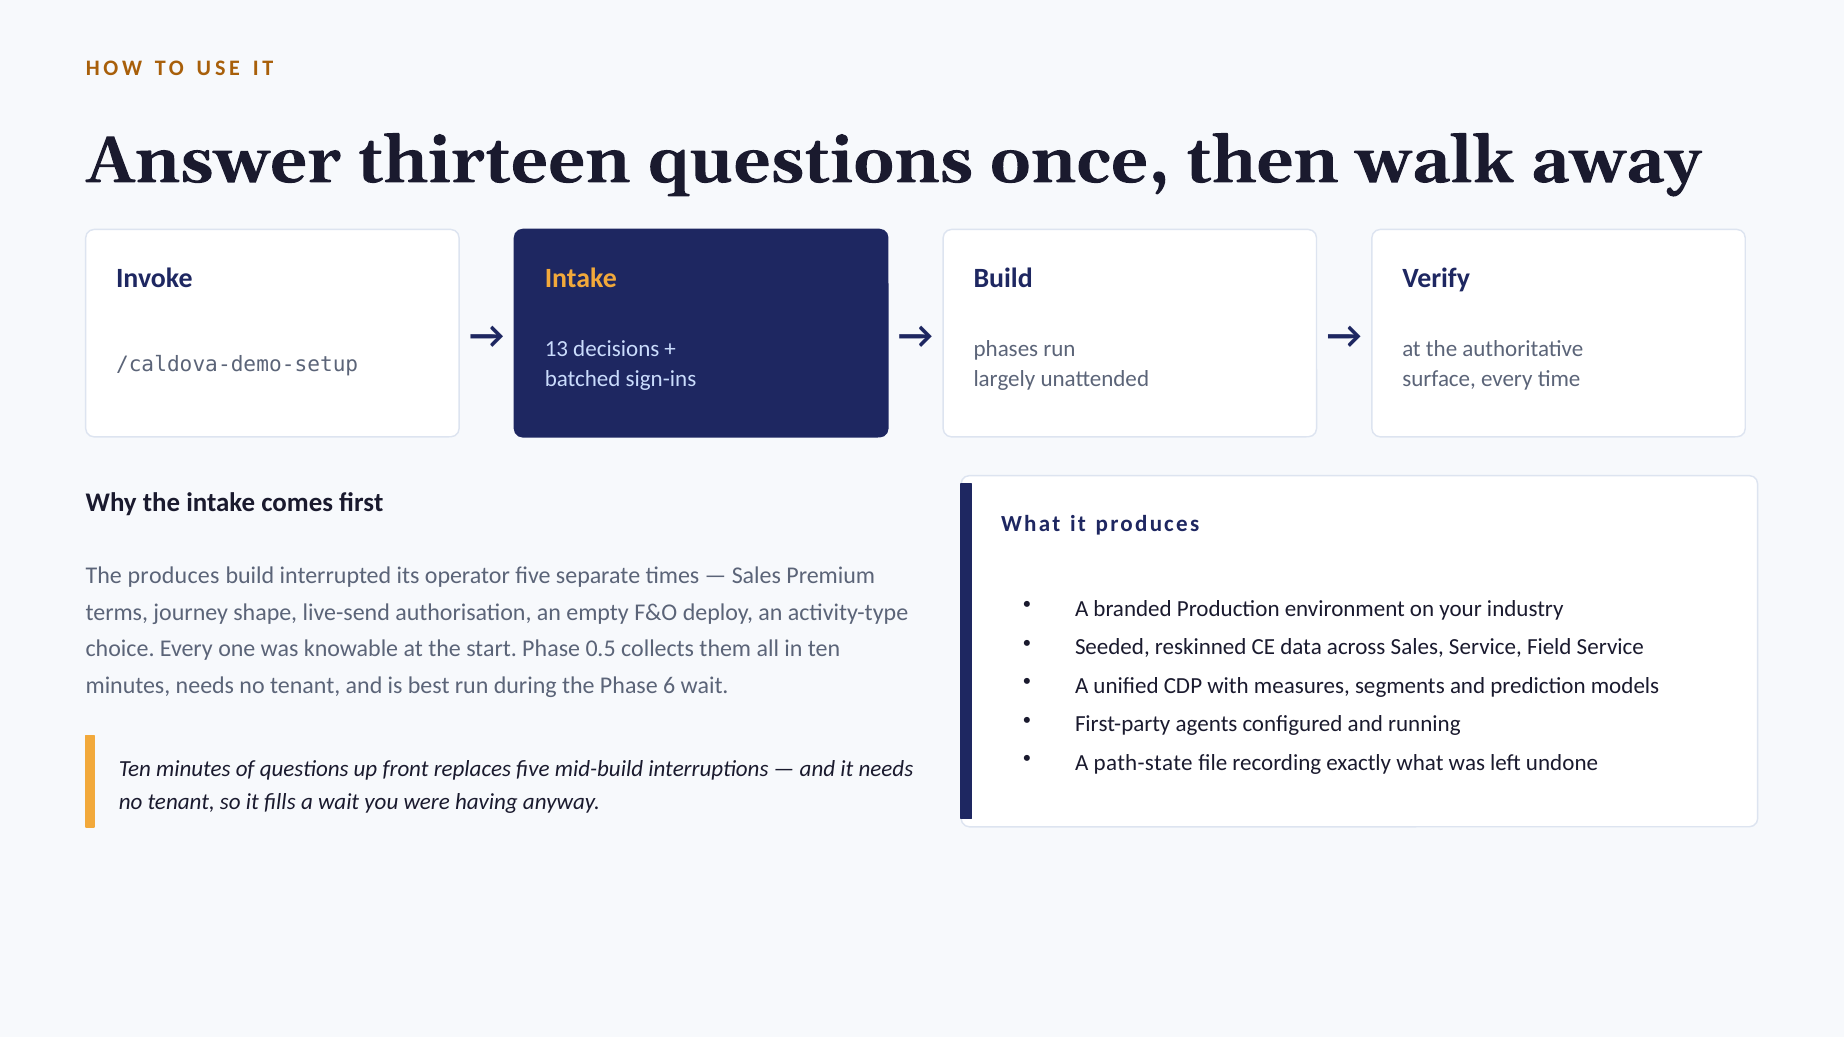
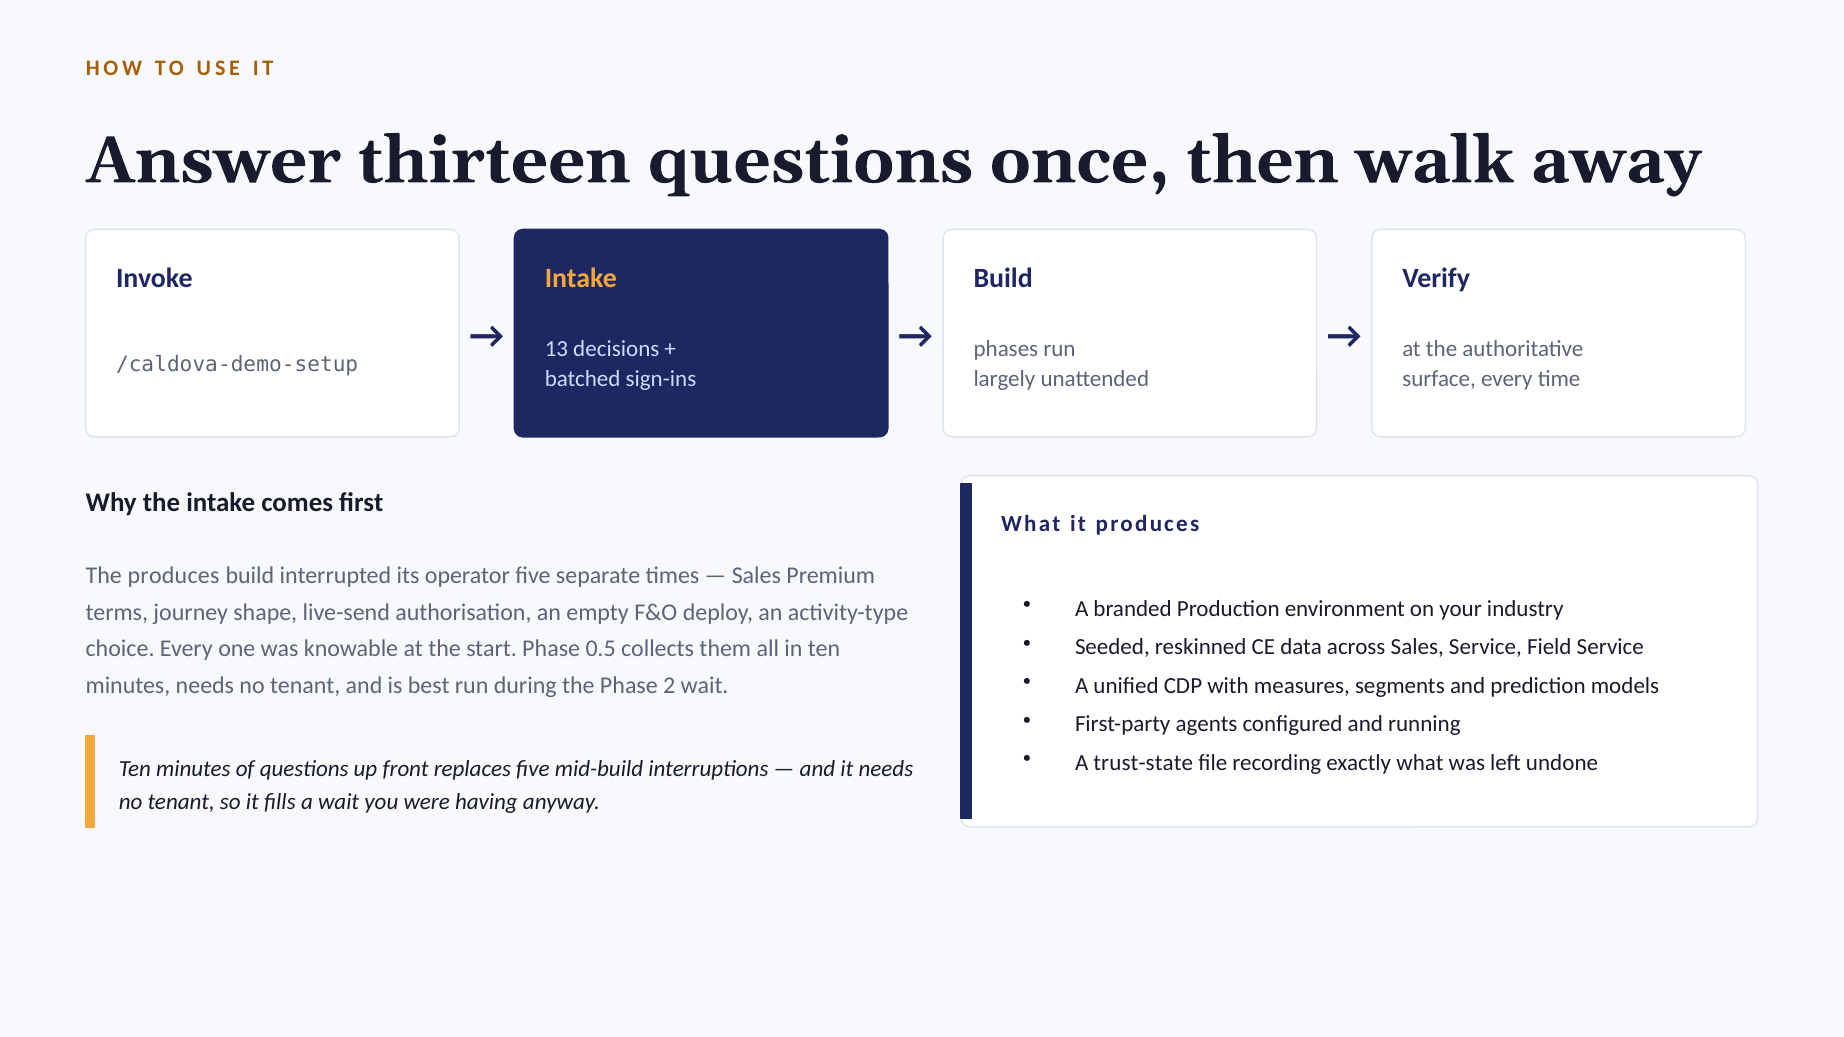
6: 6 -> 2 (669, 685)
path-state: path-state -> trust-state (1143, 763)
